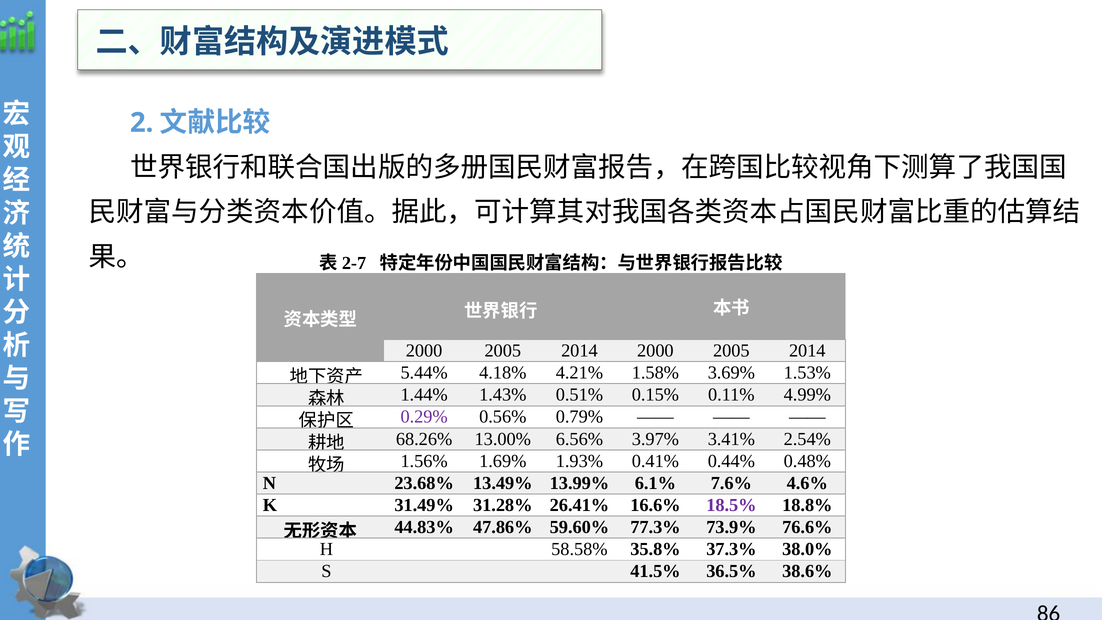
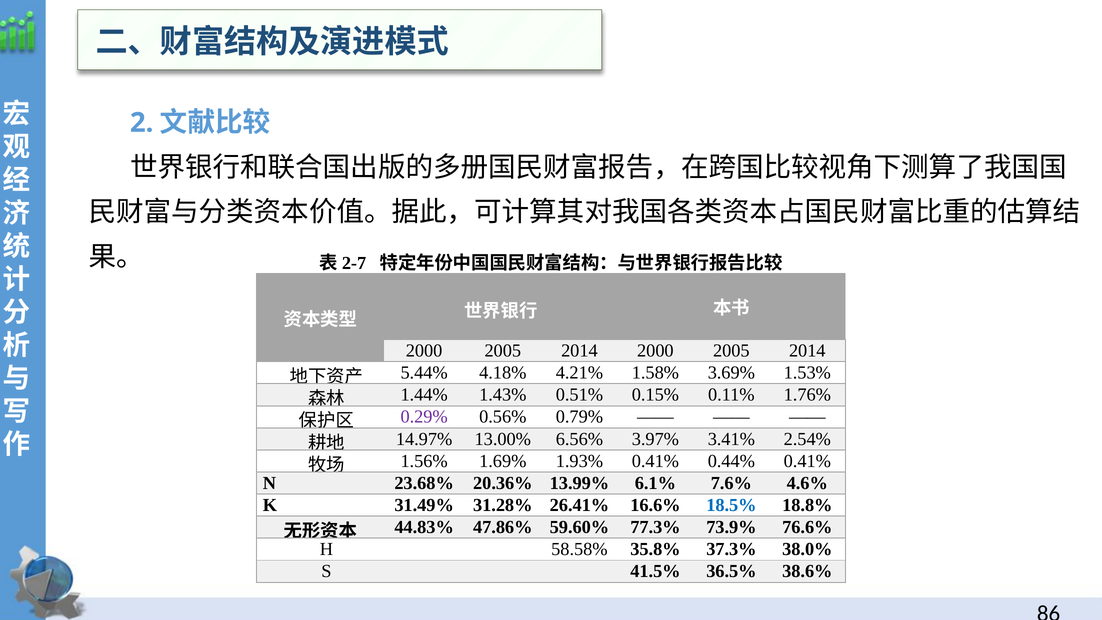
4.99%: 4.99% -> 1.76% (807, 395)
68.26%: 68.26% -> 14.97% (424, 439)
0.44% 0.48%: 0.48% -> 0.41% (807, 461)
13.49%: 13.49% -> 20.36% (503, 483)
18.5% colour: purple -> blue (731, 505)
